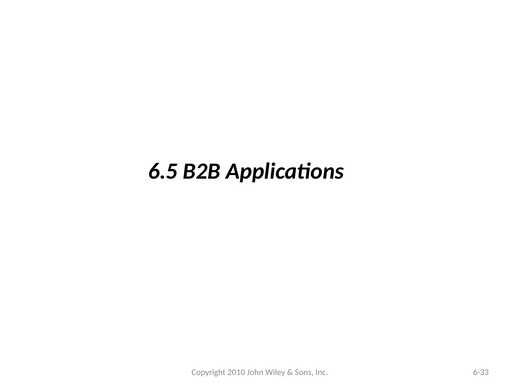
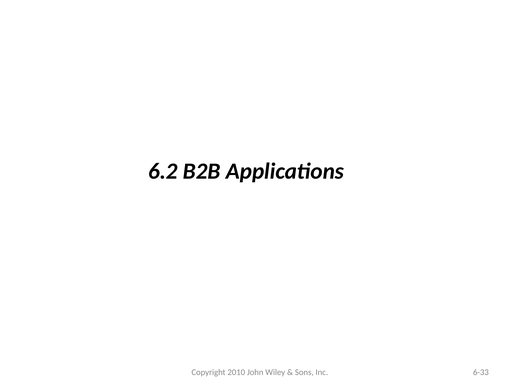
6.5: 6.5 -> 6.2 (163, 171)
